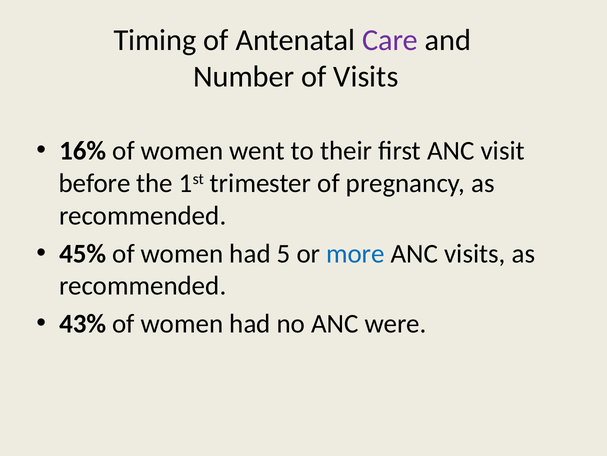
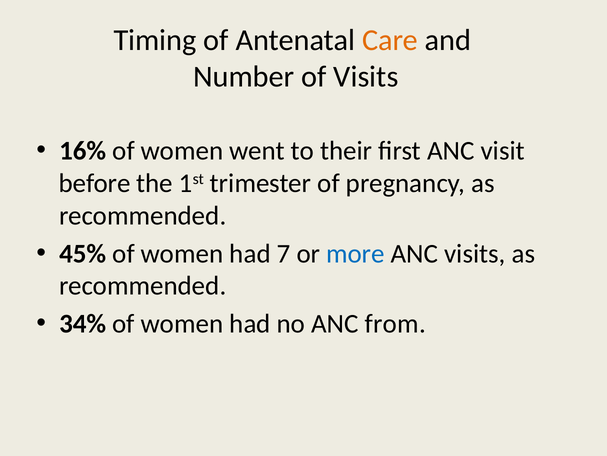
Care colour: purple -> orange (390, 40)
5: 5 -> 7 (284, 253)
43%: 43% -> 34% (83, 323)
were: were -> from (395, 323)
